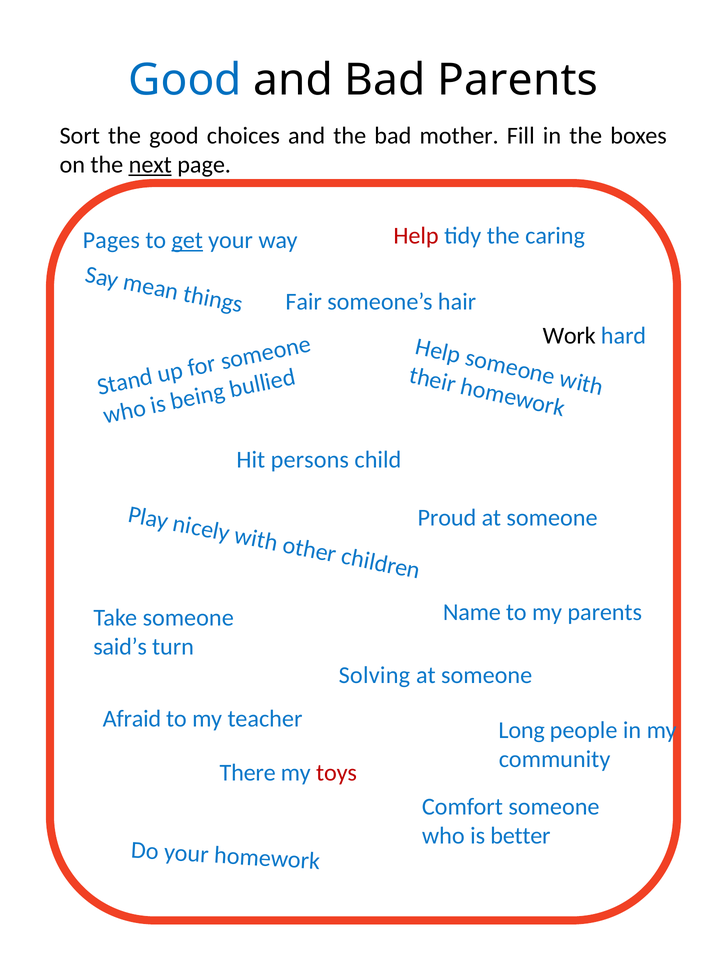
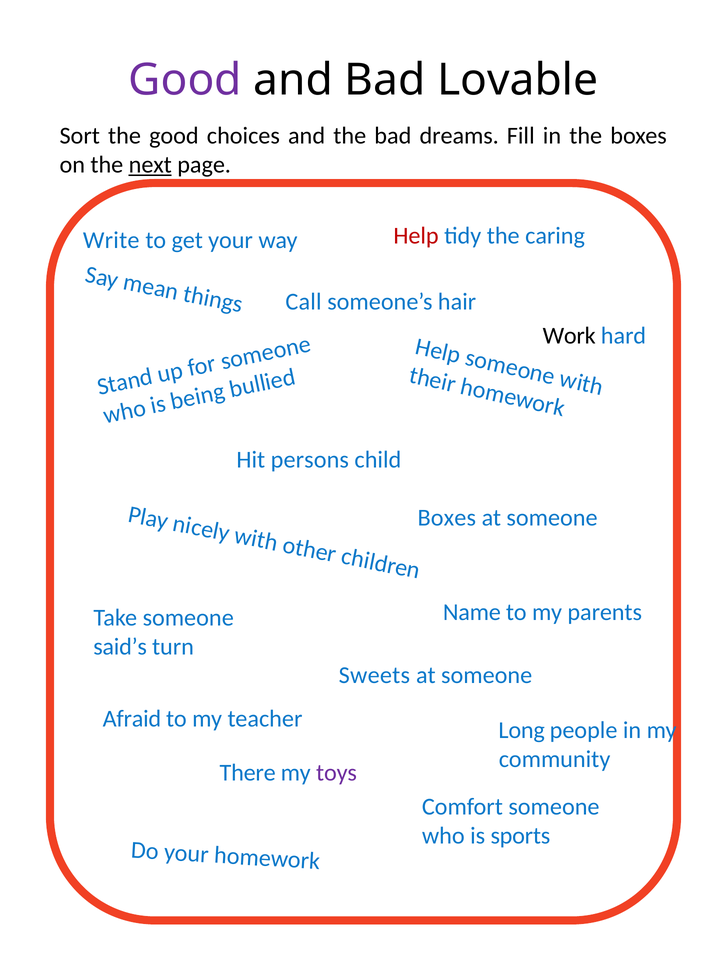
Good colour: blue -> purple (185, 80)
Bad Parents: Parents -> Lovable (518, 80)
mother: mother -> dreams (459, 136)
Pages: Pages -> Write (111, 240)
get underline: present -> none (187, 240)
Fair: Fair -> Call (304, 302)
Proud: Proud -> Boxes (447, 518)
Solving: Solving -> Sweets (374, 675)
toys colour: red -> purple (337, 773)
better: better -> sports (520, 836)
